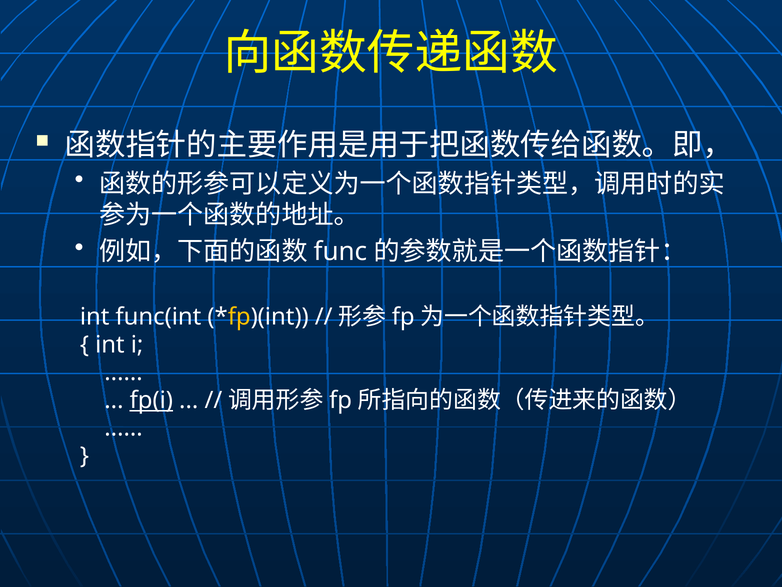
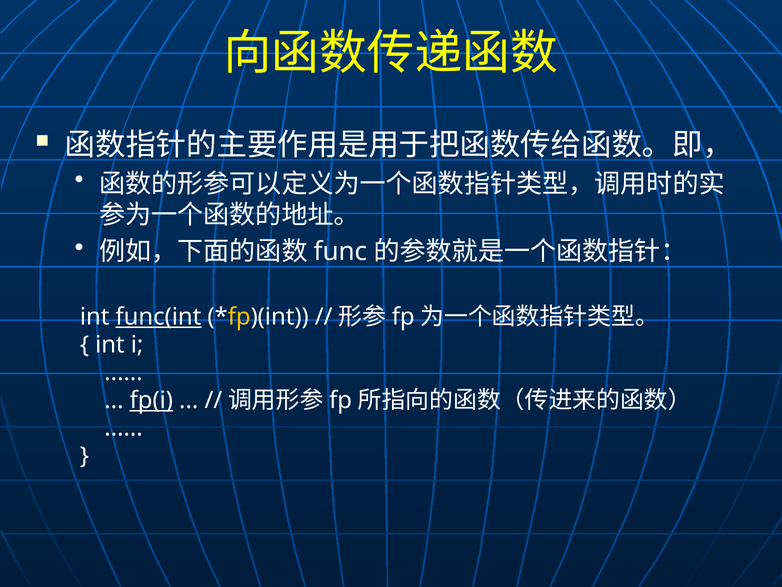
func(int underline: none -> present (158, 317)
